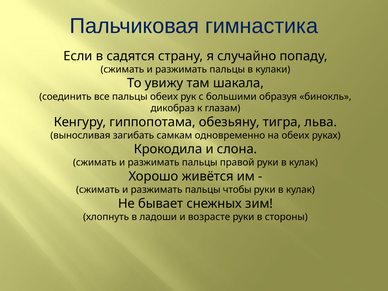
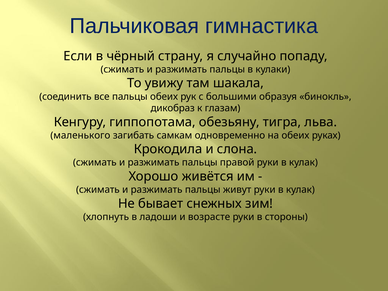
садятся: садятся -> чёрный (131, 56)
выносливая: выносливая -> маленького (80, 135)
чтобы: чтобы -> живут (237, 190)
